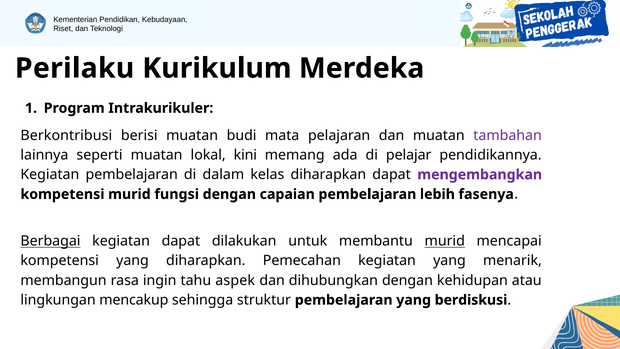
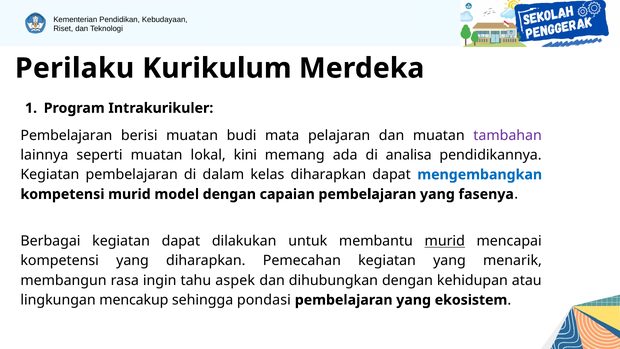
Berkontribusi: Berkontribusi -> Pembelajaran (66, 135)
pelajar: pelajar -> analisa (409, 155)
mengembangkan colour: purple -> blue (480, 175)
fungsi: fungsi -> model (177, 194)
capaian pembelajaran lebih: lebih -> yang (437, 194)
Berbagai underline: present -> none (50, 241)
struktur: struktur -> pondasi (264, 300)
berdiskusi: berdiskusi -> ekosistem (471, 300)
